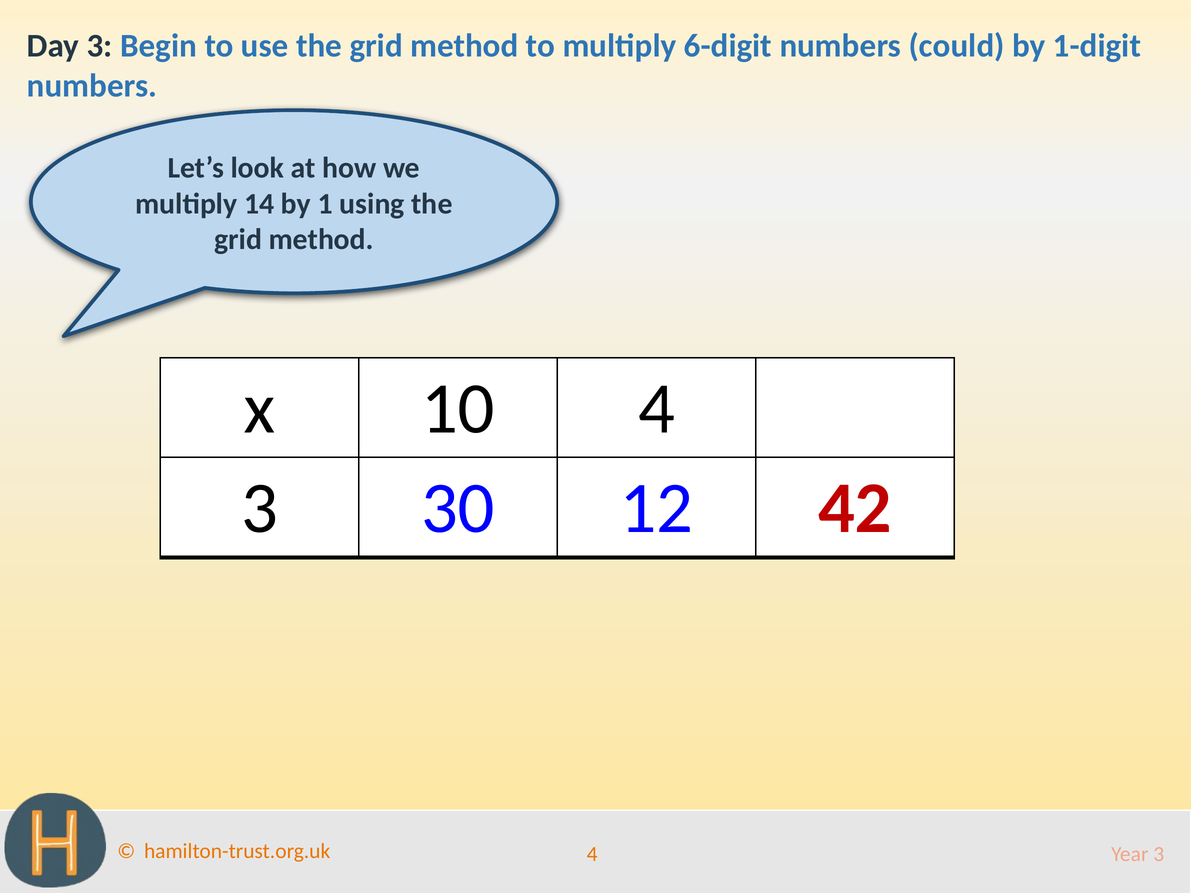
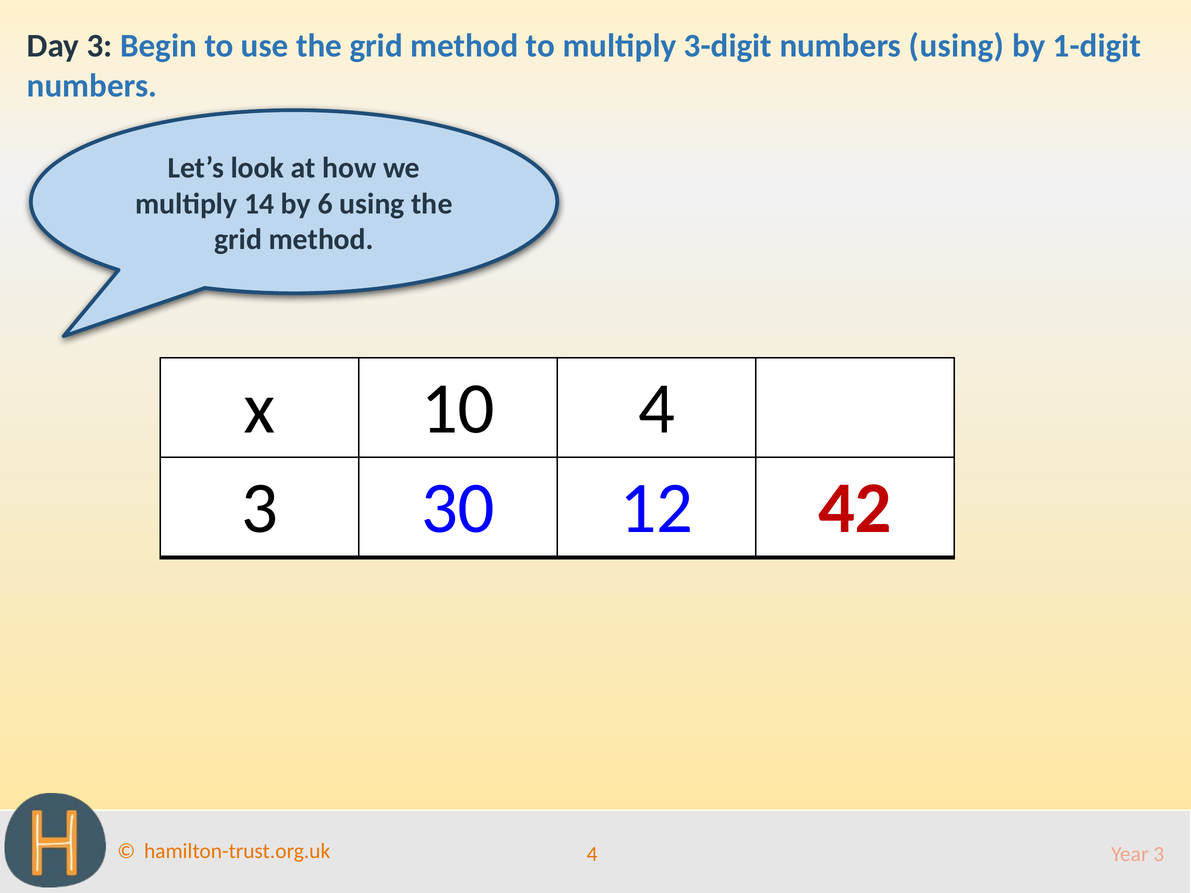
6-digit: 6-digit -> 3-digit (728, 46)
numbers could: could -> using (956, 46)
1: 1 -> 6 (325, 204)
